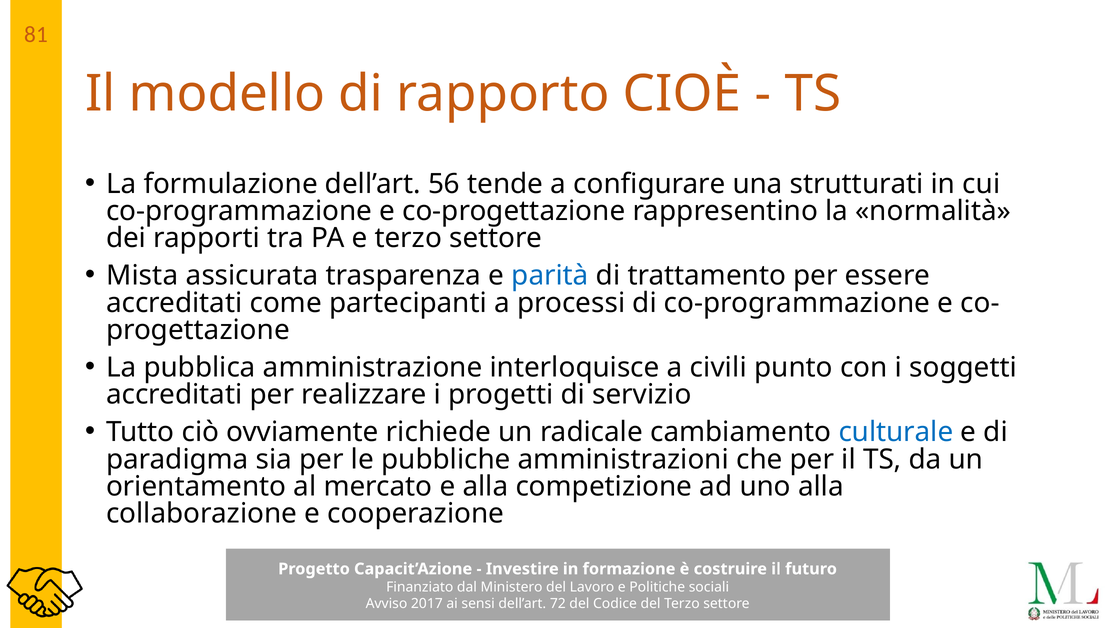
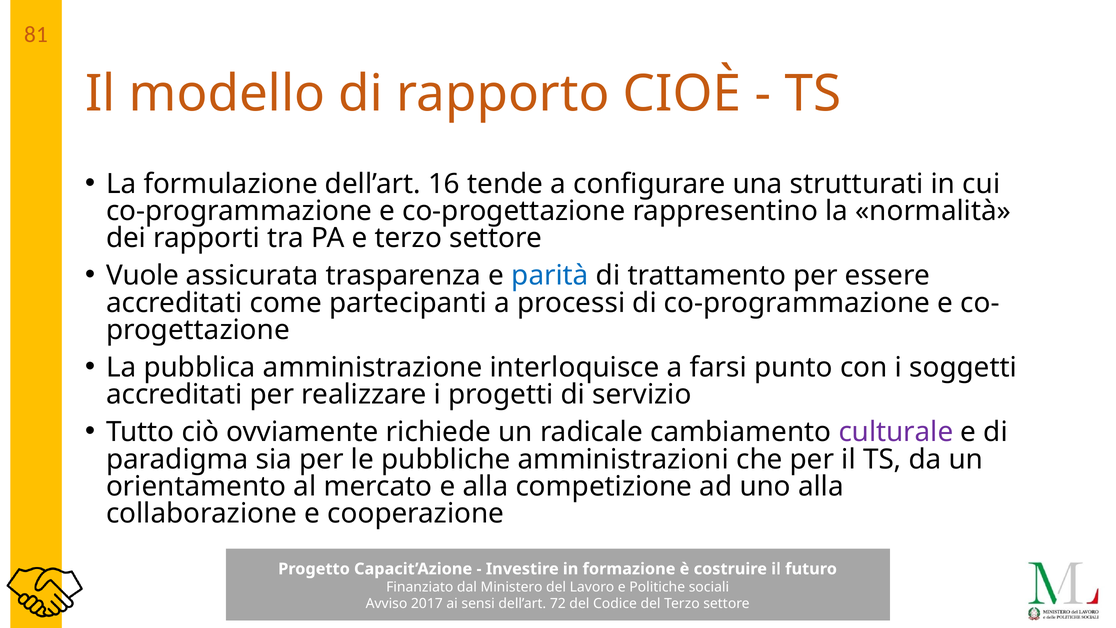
56: 56 -> 16 (444, 184)
Mista: Mista -> Vuole (142, 276)
civili: civili -> farsi (718, 367)
culturale colour: blue -> purple (896, 432)
